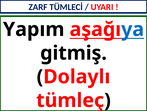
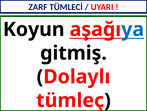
Yapım: Yapım -> Koyun (34, 29)
